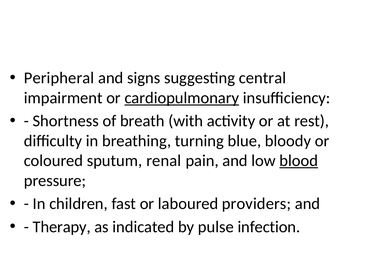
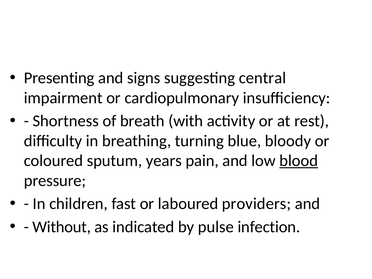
Peripheral: Peripheral -> Presenting (59, 78)
cardiopulmonary underline: present -> none (182, 98)
renal: renal -> years (164, 161)
Therapy: Therapy -> Without (62, 227)
